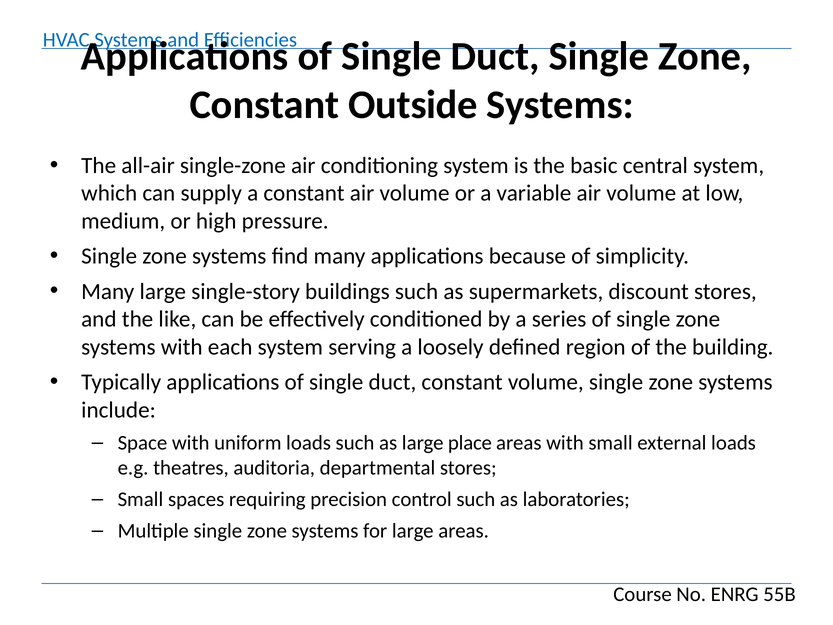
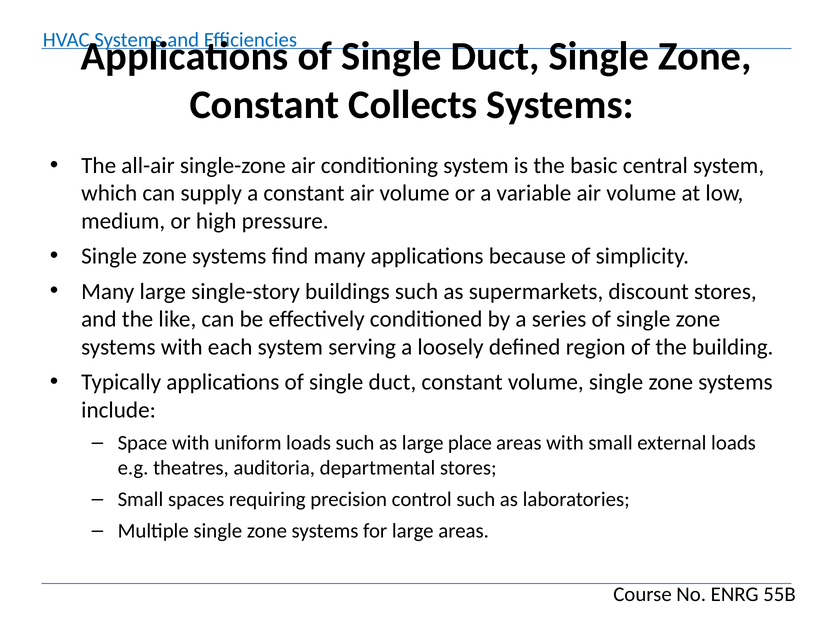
Outside: Outside -> Collects (413, 105)
